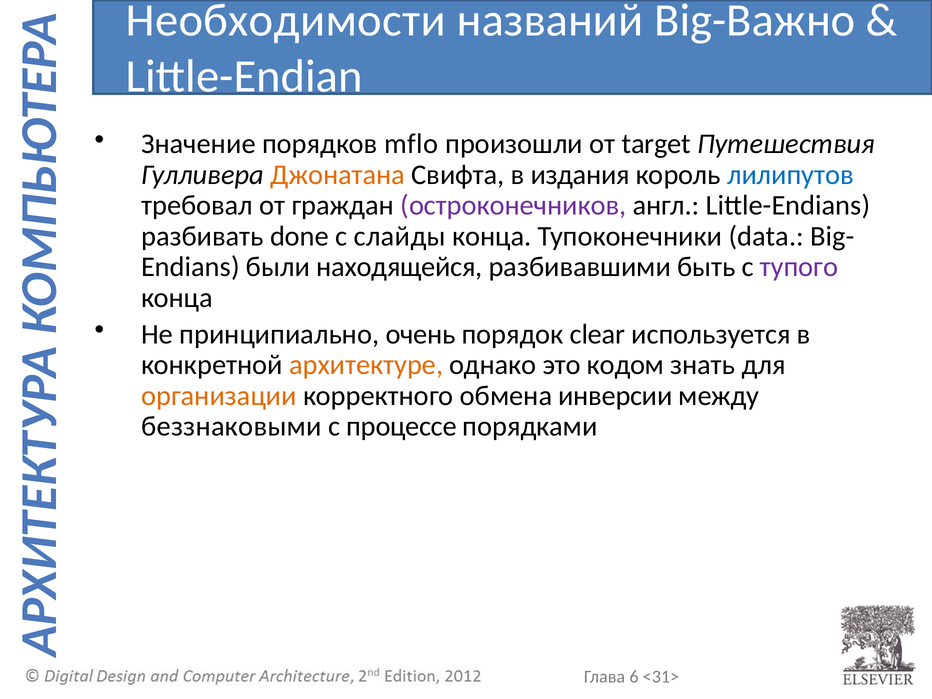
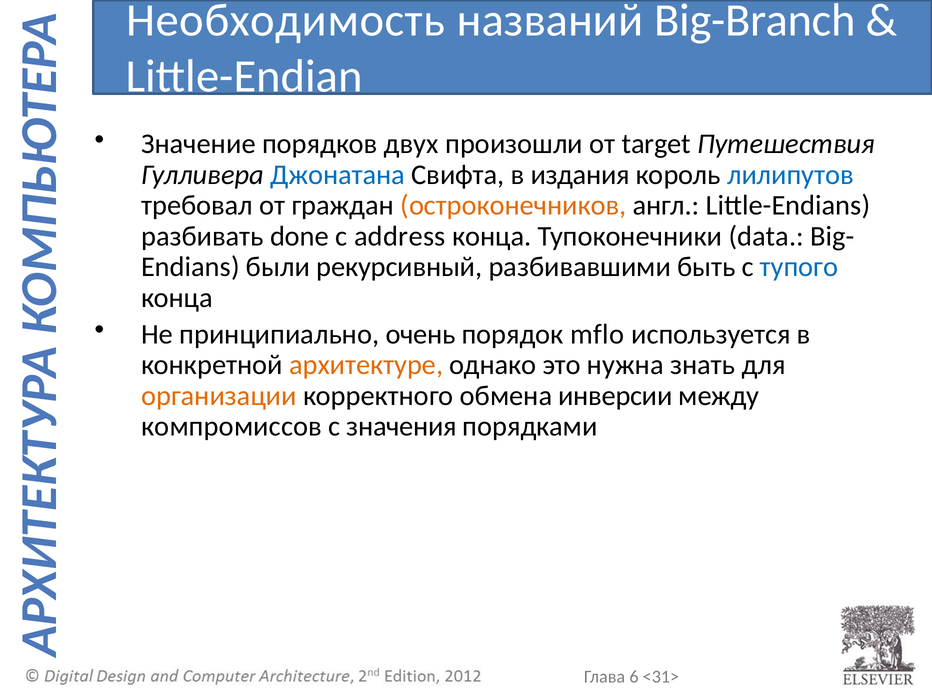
Необходимости: Необходимости -> Необходимость (286, 20)
Big-Важно: Big-Важно -> Big-Branch (755, 20)
mflo: mflo -> двух (411, 144)
Джонатана colour: orange -> blue (338, 175)
остроконечников colour: purple -> orange (513, 206)
слайды: слайды -> address (400, 236)
находящейся: находящейся -> рекурсивный (399, 267)
тупого colour: purple -> blue (799, 267)
clear: clear -> mflo (597, 334)
кодом: кодом -> нужна (625, 365)
беззнаковыми: беззнаковыми -> компромиссов (232, 426)
процессе: процессе -> значения (402, 426)
